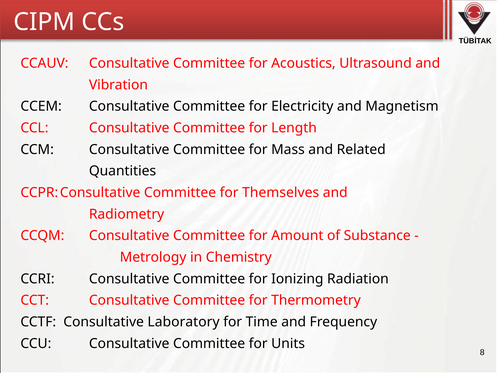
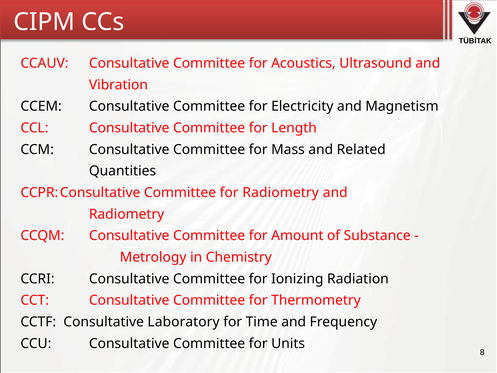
for Themselves: Themselves -> Radiometry (281, 192)
